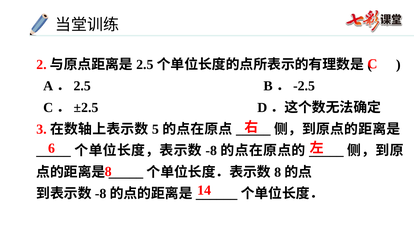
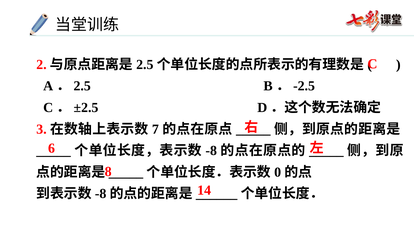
5: 5 -> 7 (155, 129)
8: 8 -> 0 (278, 172)
